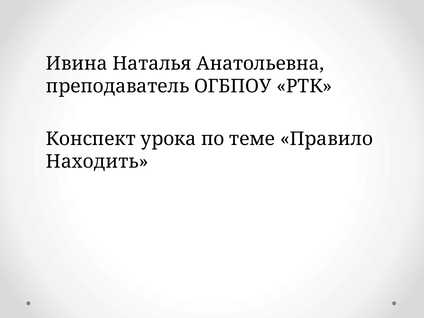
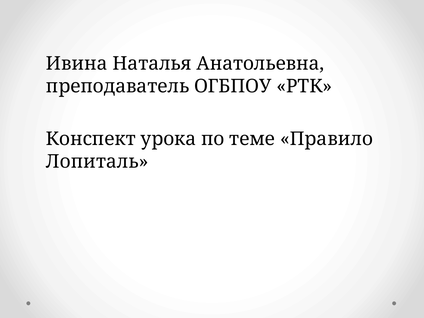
Находить: Находить -> Лопиталь (97, 162)
